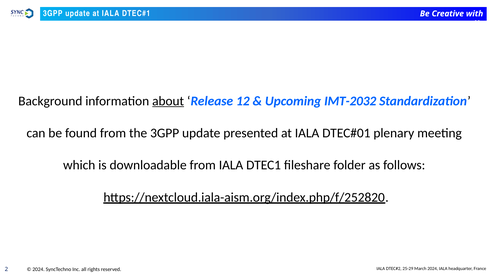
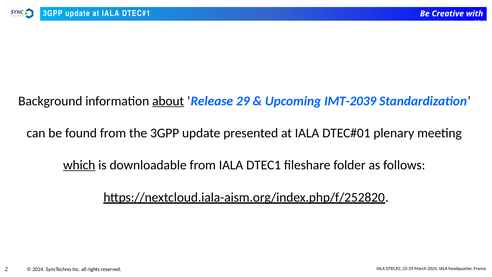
12: 12 -> 29 (243, 101)
IMT-2032: IMT-2032 -> IMT-2039 (350, 101)
which underline: none -> present (79, 165)
